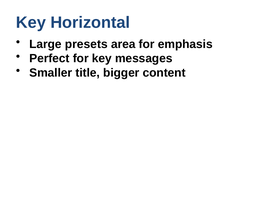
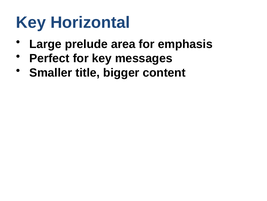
presets: presets -> prelude (86, 44)
